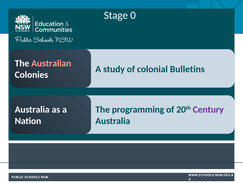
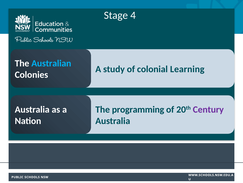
0: 0 -> 4 (133, 15)
Australian colour: pink -> light blue (51, 63)
Bulletins: Bulletins -> Learning (187, 69)
